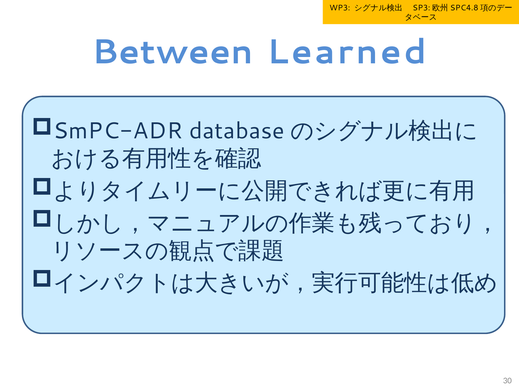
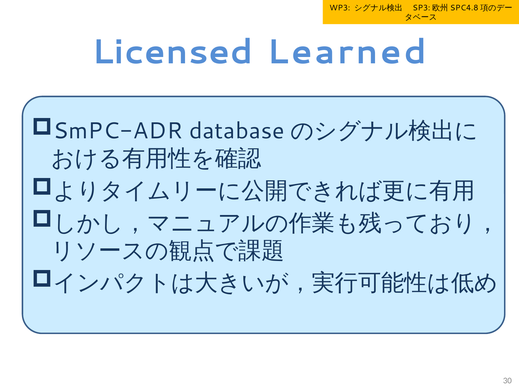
Between: Between -> Licensed (172, 52)
